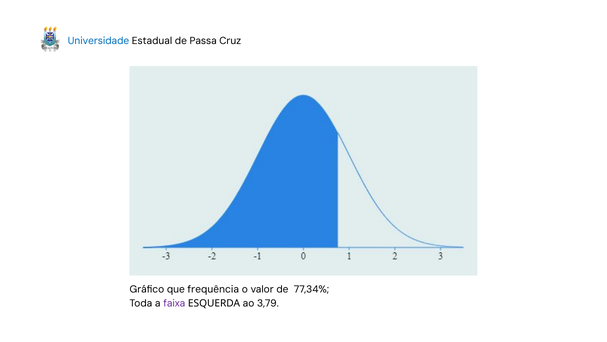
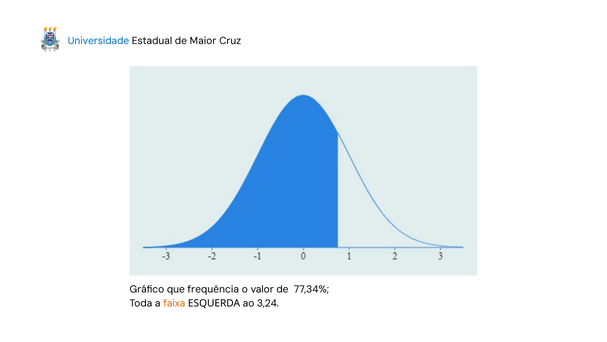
Passa: Passa -> Maior (203, 41)
faixa colour: purple -> orange (174, 303)
3,79: 3,79 -> 3,24 (268, 303)
